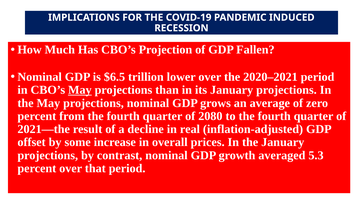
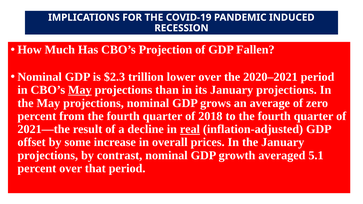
$6.5: $6.5 -> $2.3 (114, 77)
2080: 2080 -> 2018 (210, 116)
real underline: none -> present (190, 129)
5.3: 5.3 -> 5.1 (316, 155)
